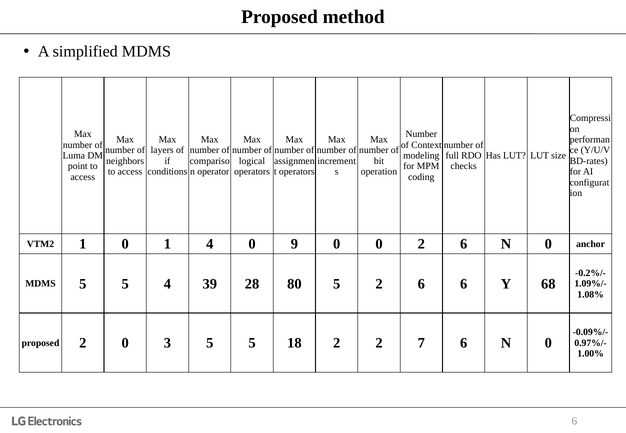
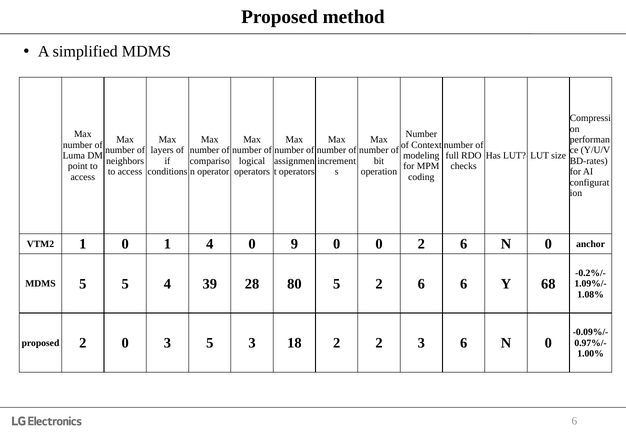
3 5 5: 5 -> 3 (252, 343)
2 7: 7 -> 3 (421, 343)
